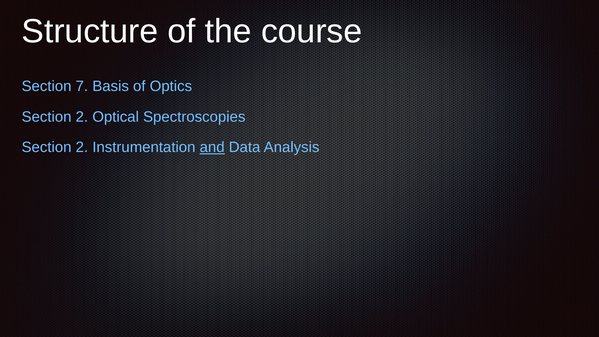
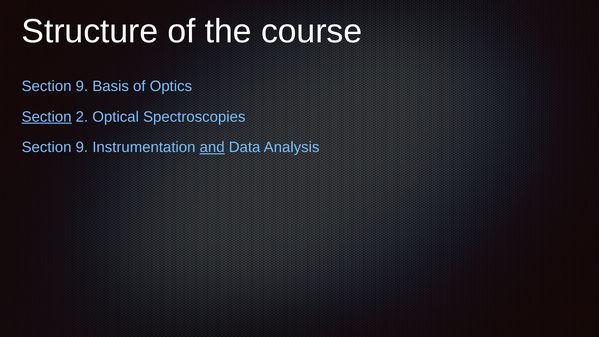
7: 7 -> 9 (82, 86)
Section underline: none -> present (47, 117)
2: 2 -> 9 (82, 147)
